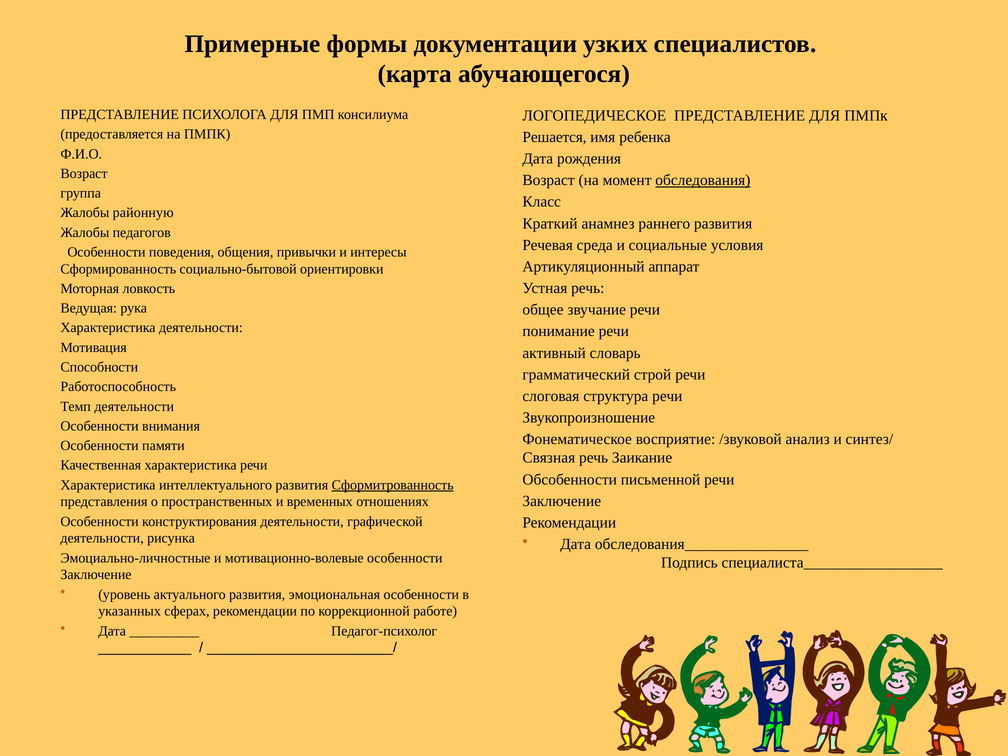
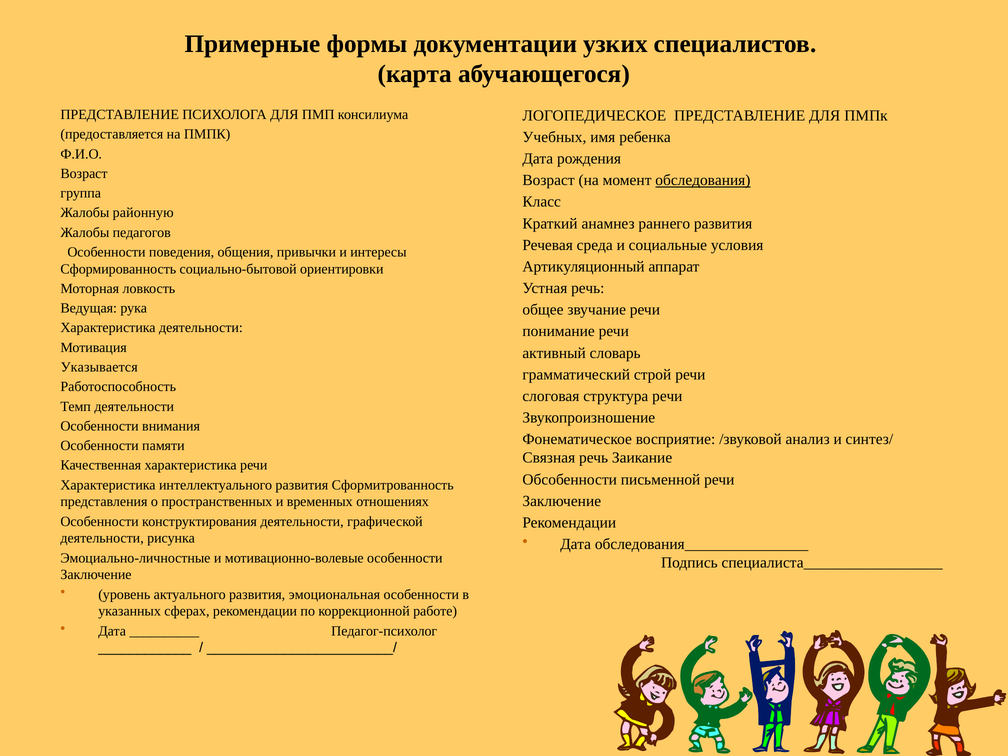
Решается: Решается -> Учебных (554, 137)
Способности: Способности -> Указывается (99, 367)
Сформитрованность underline: present -> none (393, 485)
